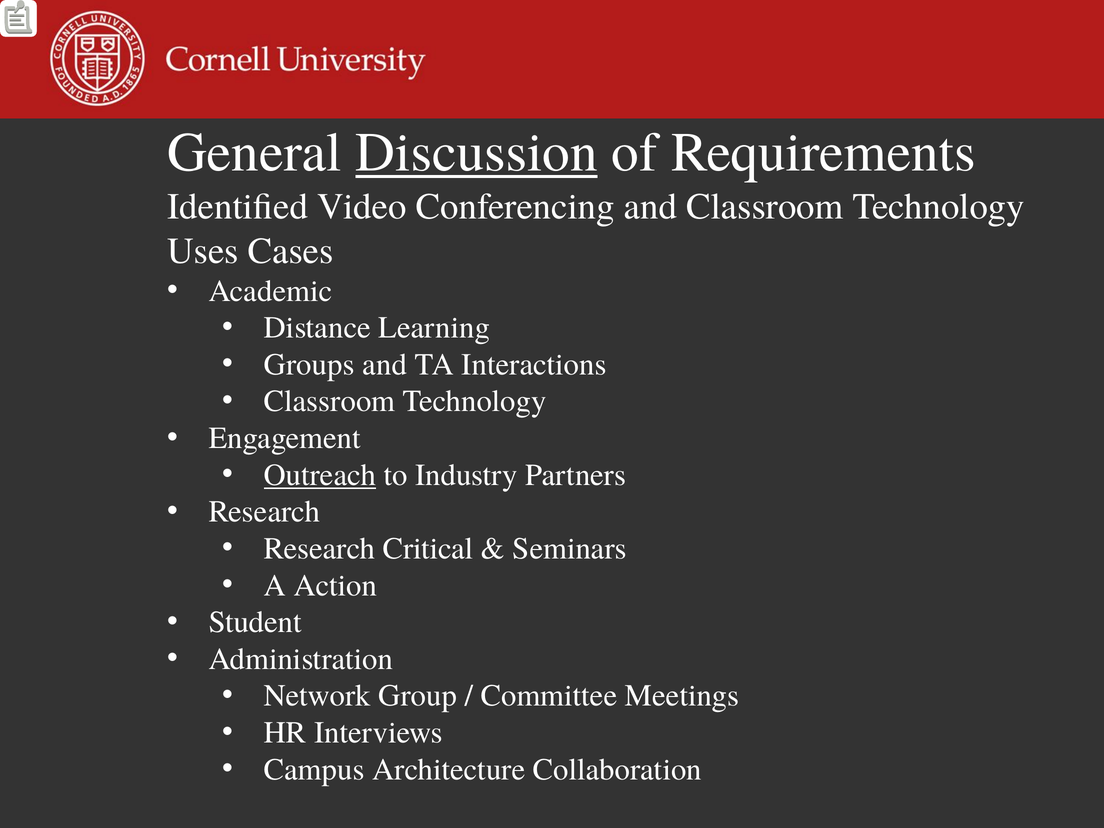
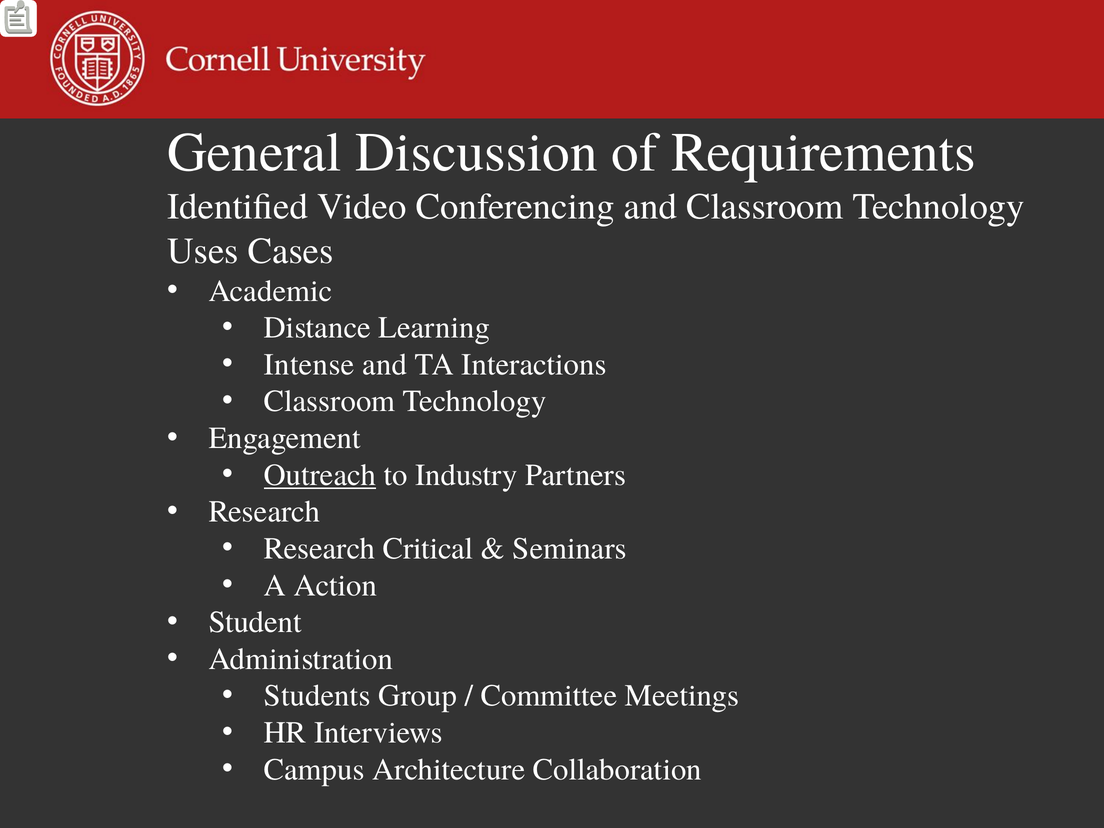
Discussion underline: present -> none (477, 153)
Groups: Groups -> Intense (309, 365)
Network: Network -> Students (317, 696)
